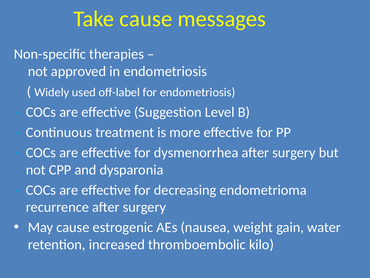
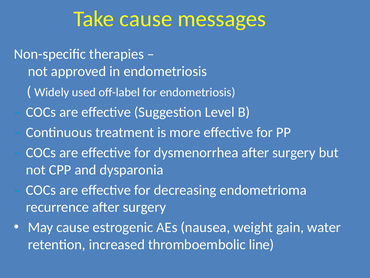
kilo: kilo -> line (261, 244)
